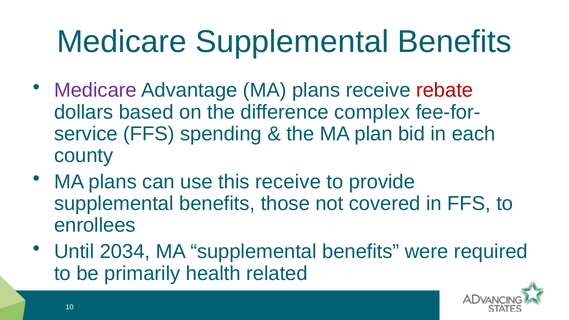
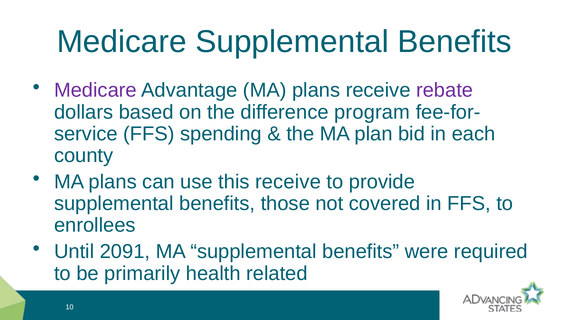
rebate colour: red -> purple (445, 90)
complex: complex -> program (372, 112)
2034: 2034 -> 2091 (125, 252)
